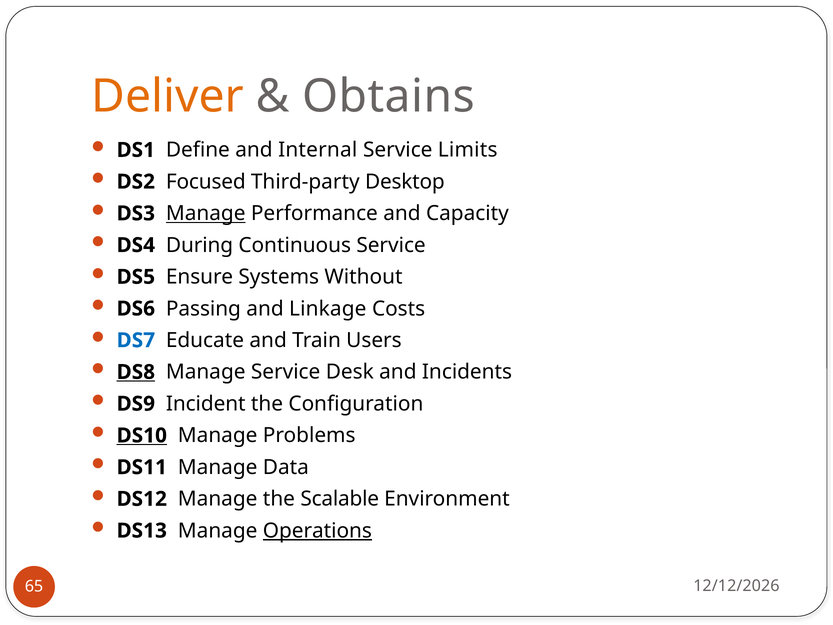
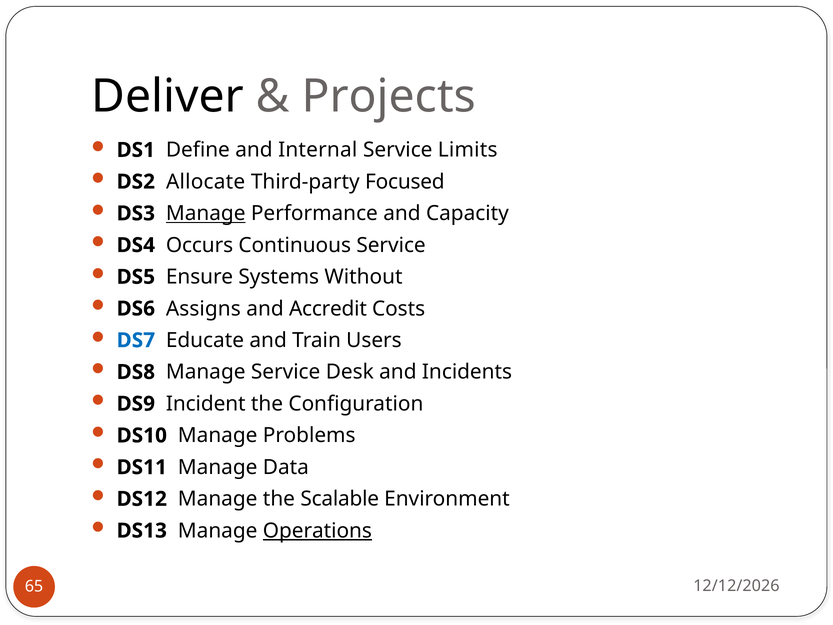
Deliver colour: orange -> black (168, 96)
Obtains: Obtains -> Projects (389, 96)
Focused: Focused -> Allocate (206, 182)
Desktop: Desktop -> Focused (405, 182)
During: During -> Occurs (200, 245)
Passing: Passing -> Assigns (203, 309)
Linkage: Linkage -> Accredit (328, 309)
DS8 underline: present -> none (136, 372)
DS10 underline: present -> none (142, 435)
